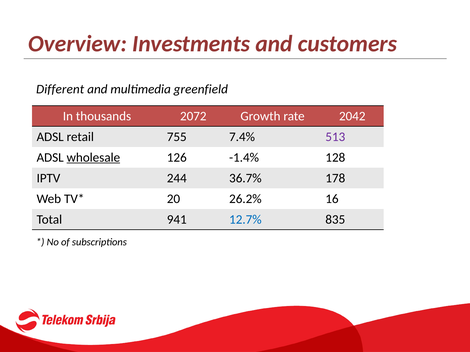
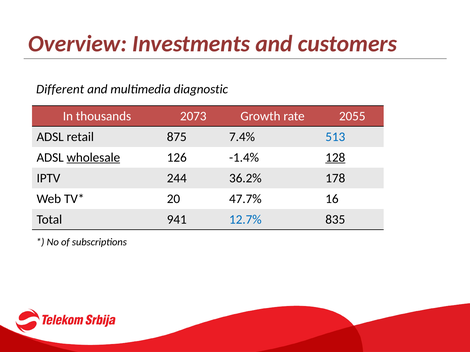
greenfield: greenfield -> diagnostic (201, 89)
2072: 2072 -> 2073 (193, 116)
2042: 2042 -> 2055 (352, 116)
755: 755 -> 875 (177, 137)
513 colour: purple -> blue (335, 137)
128 underline: none -> present (335, 158)
36.7%: 36.7% -> 36.2% (245, 178)
26.2%: 26.2% -> 47.7% (245, 199)
